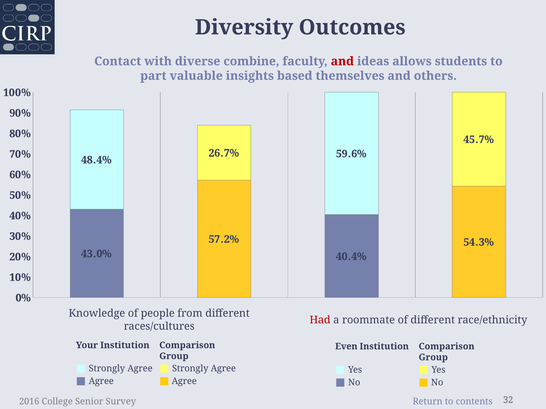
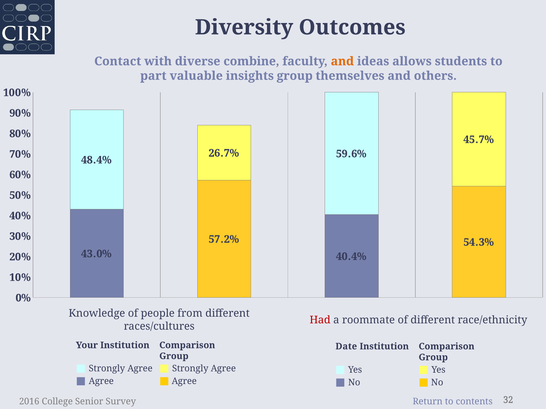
and colour: red -> orange (342, 61)
insights based: based -> group (295, 76)
Even: Even -> Date (346, 347)
